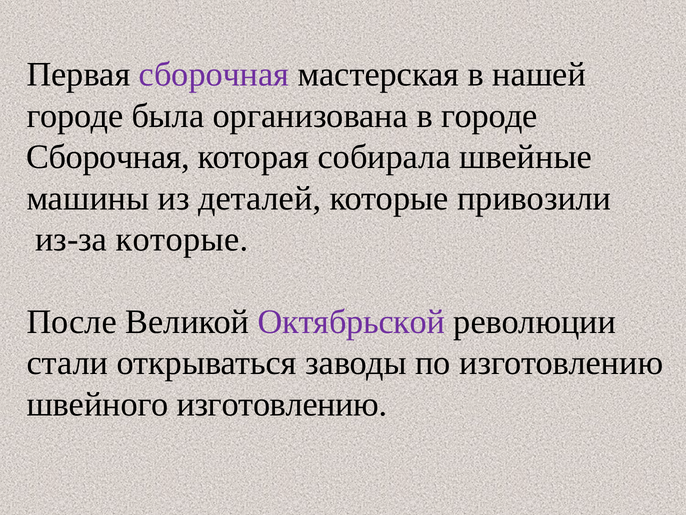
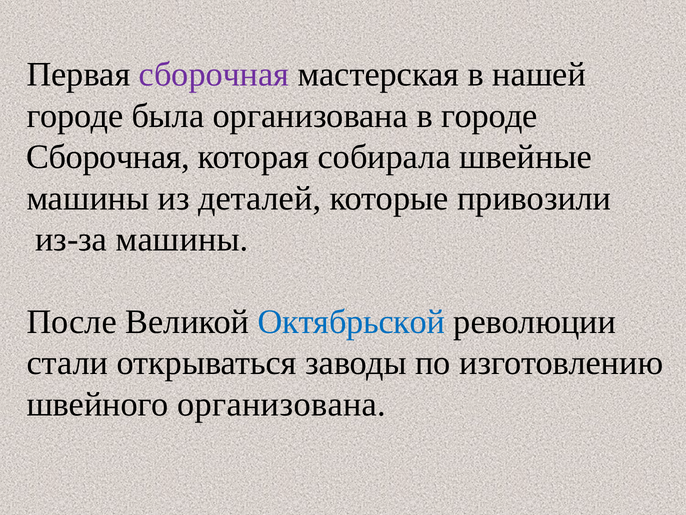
из-за которые: которые -> машины (182, 239)
Октябрьской colour: purple -> blue (351, 322)
швейного изготовлению: изготовлению -> организована (282, 404)
